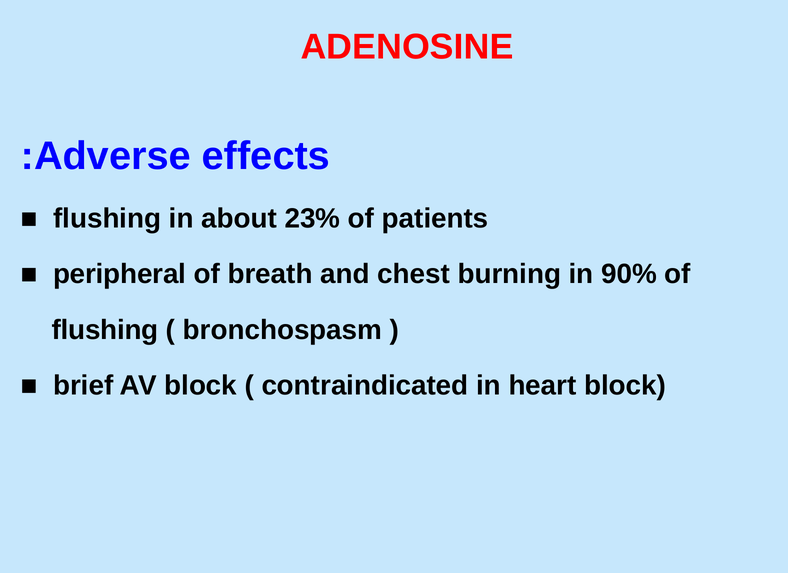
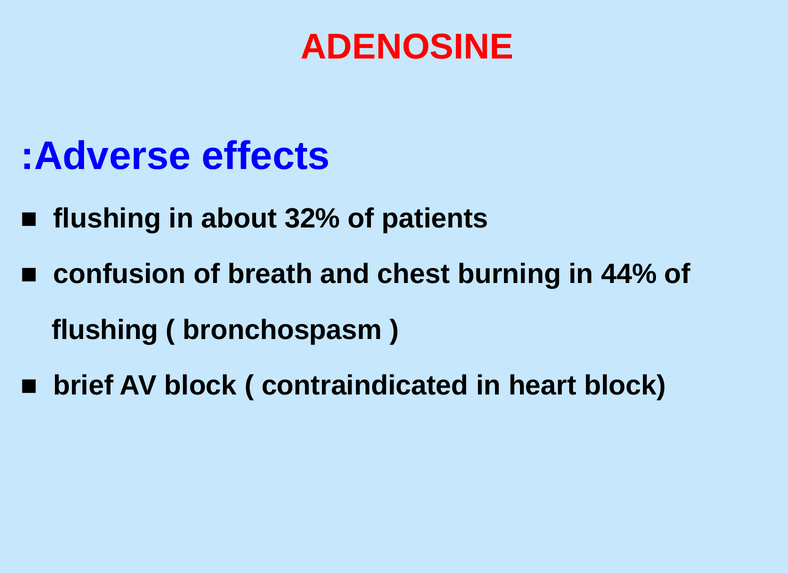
23%: 23% -> 32% (312, 218)
peripheral: peripheral -> confusion (120, 274)
90%: 90% -> 44% (629, 274)
